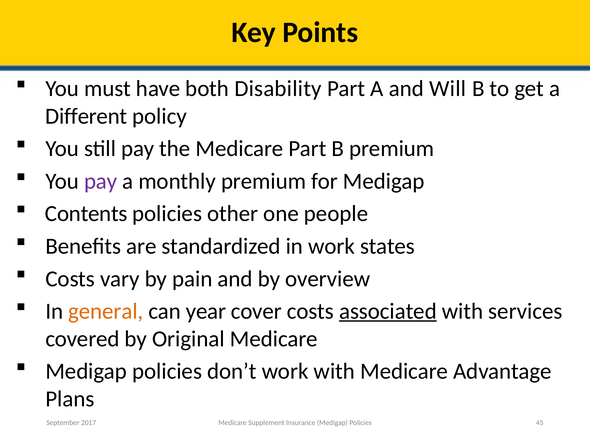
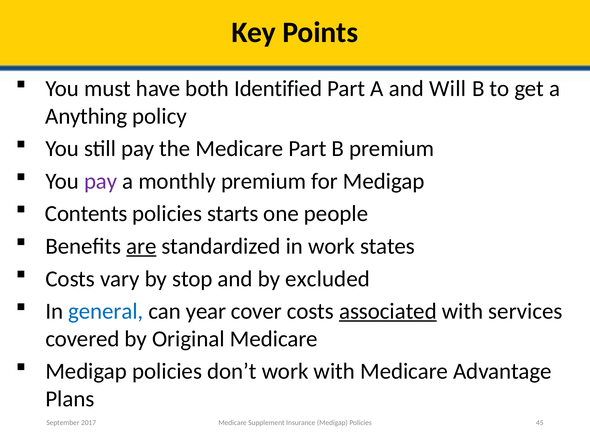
Disability: Disability -> Identified (278, 89)
Different: Different -> Anything (86, 116)
other: other -> starts (233, 213)
are underline: none -> present (141, 246)
pain: pain -> stop (192, 278)
overview: overview -> excluded (328, 278)
general colour: orange -> blue (106, 311)
